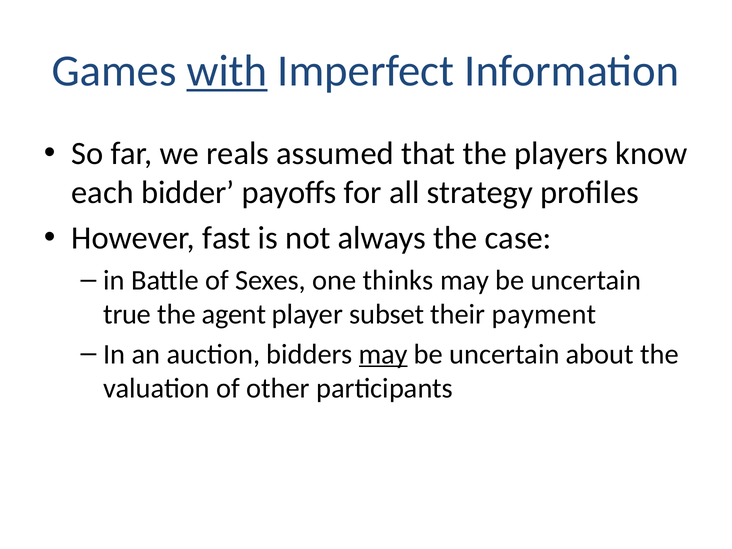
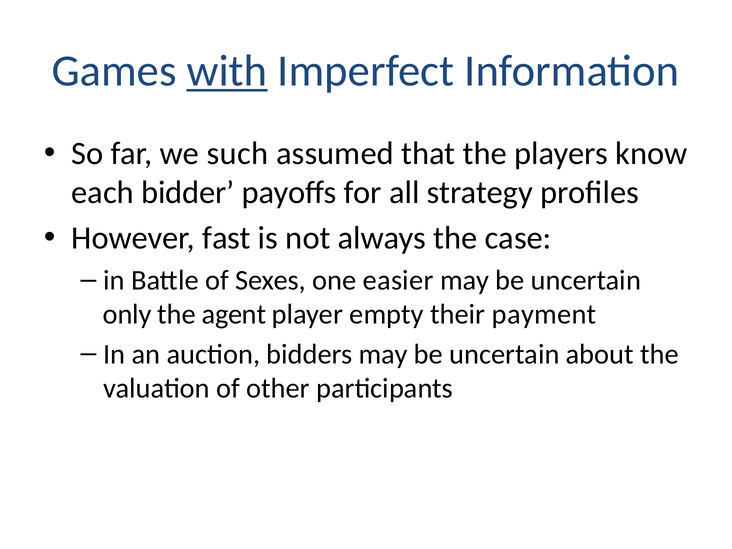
reals: reals -> such (237, 154)
thinks: thinks -> easier (398, 280)
true: true -> only (127, 314)
subset: subset -> empty (387, 314)
may underline: present -> none (383, 354)
